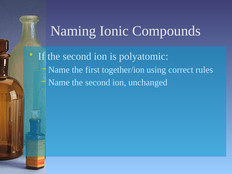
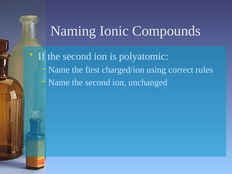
together/ion: together/ion -> charged/ion (123, 70)
